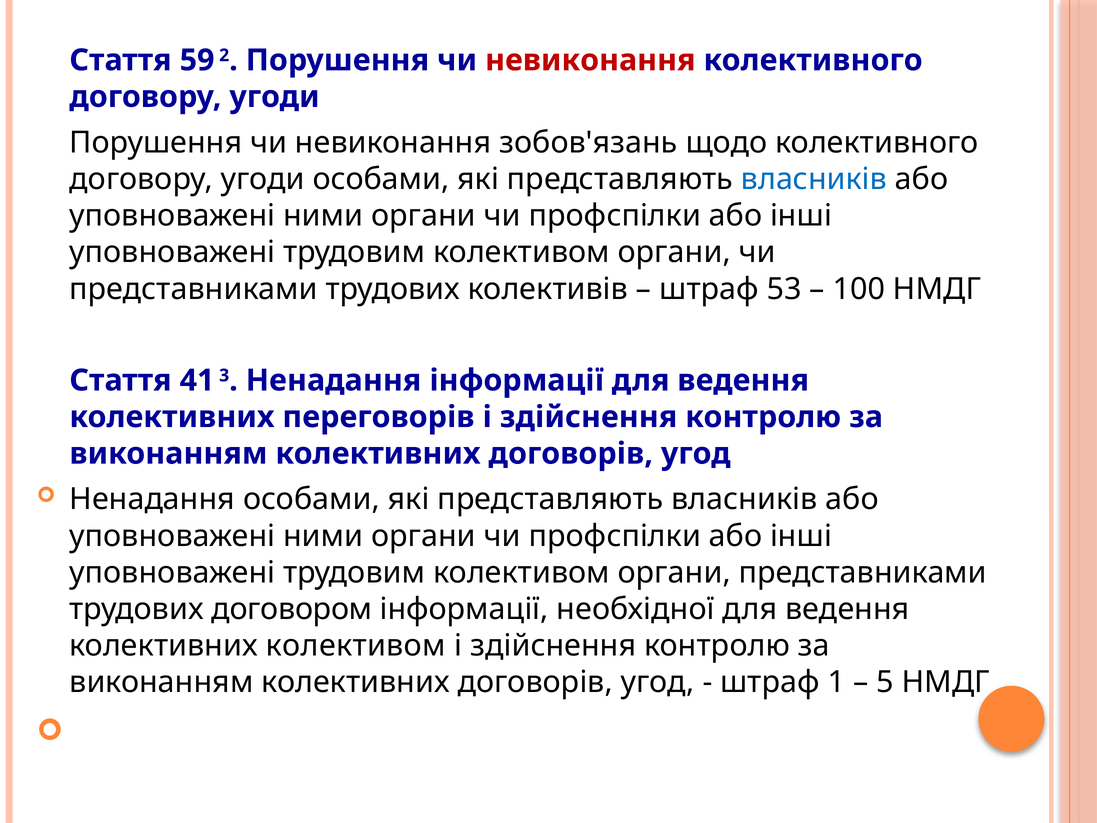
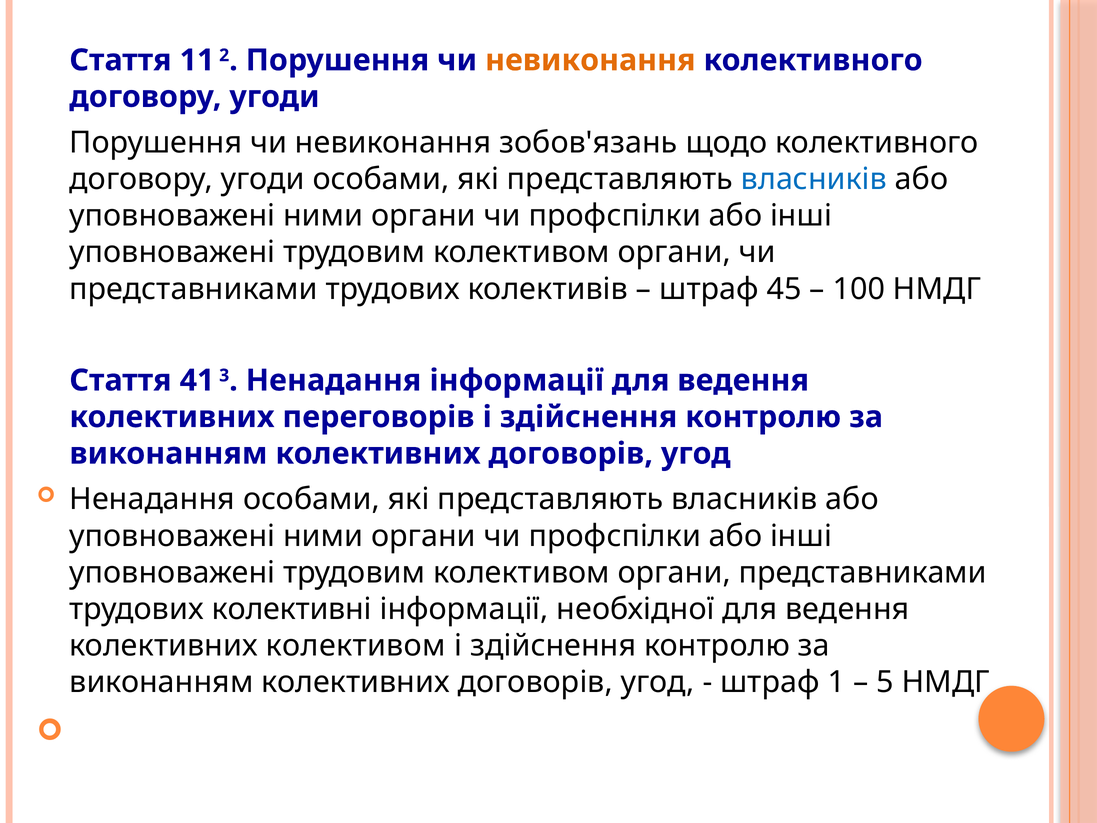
59: 59 -> 11 (197, 60)
невиконання colour: red -> orange (590, 60)
53: 53 -> 45 (784, 289)
договором: договором -> колективні (292, 609)
